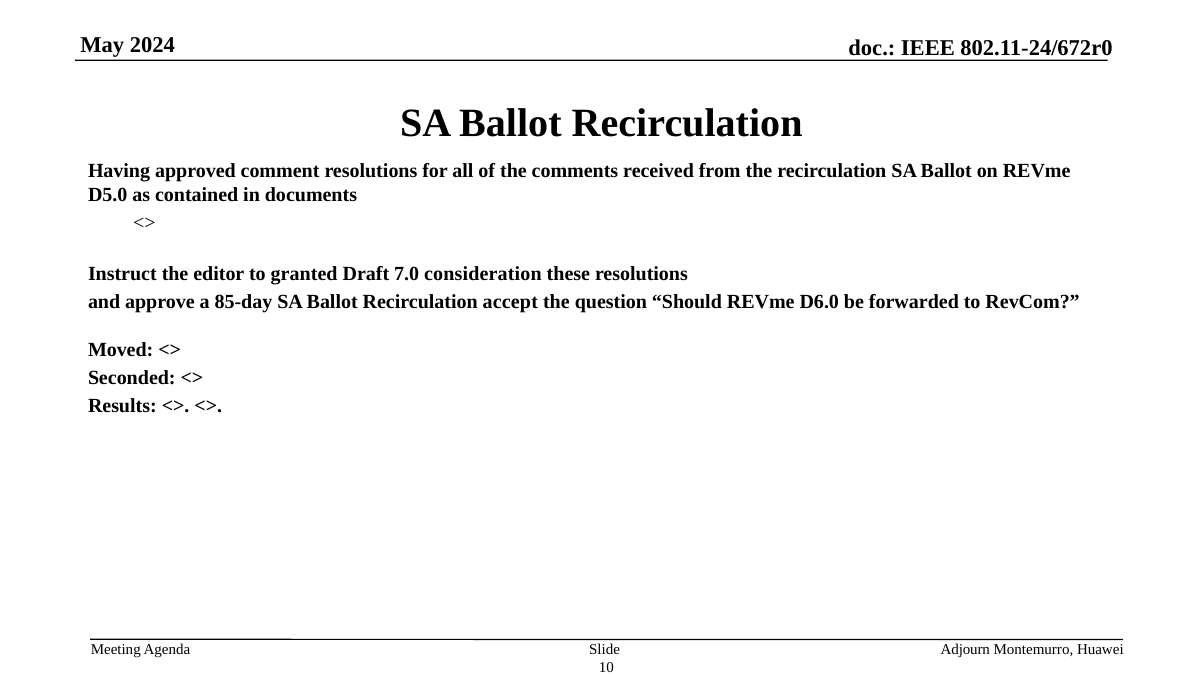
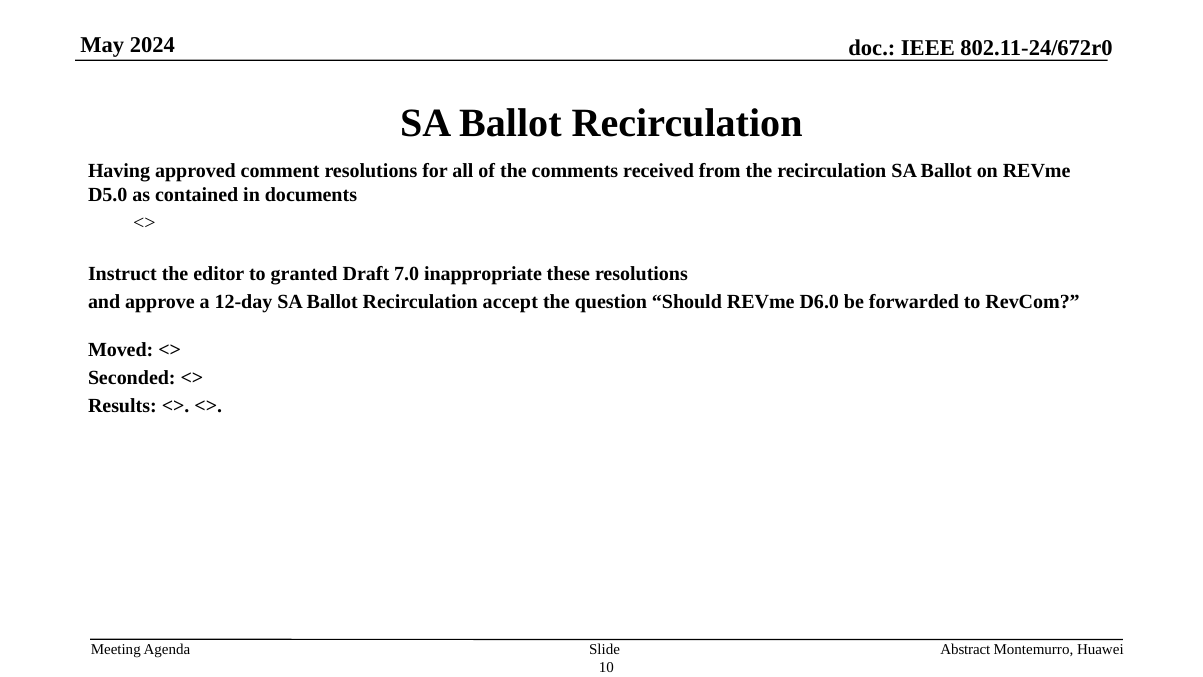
consideration: consideration -> inappropriate (483, 274)
85-day: 85-day -> 12-day (243, 302)
Adjourn: Adjourn -> Abstract (965, 649)
